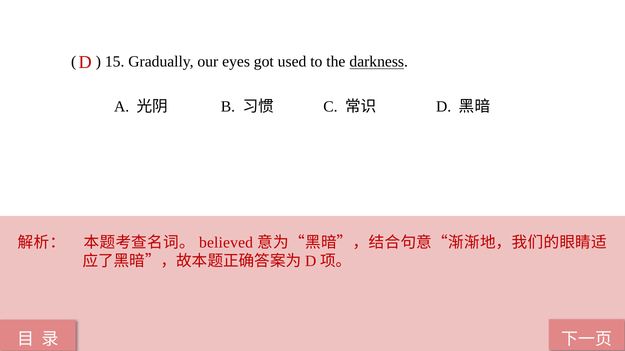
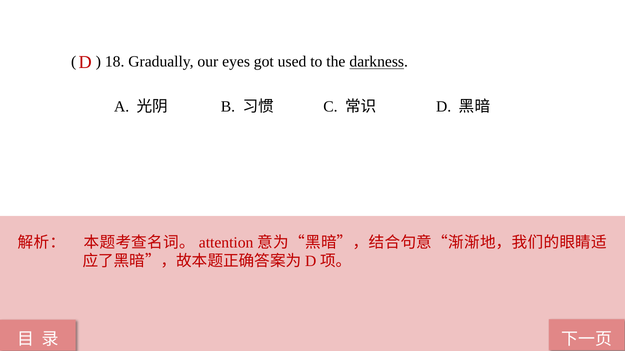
15: 15 -> 18 (115, 62)
believed: believed -> attention (226, 243)
